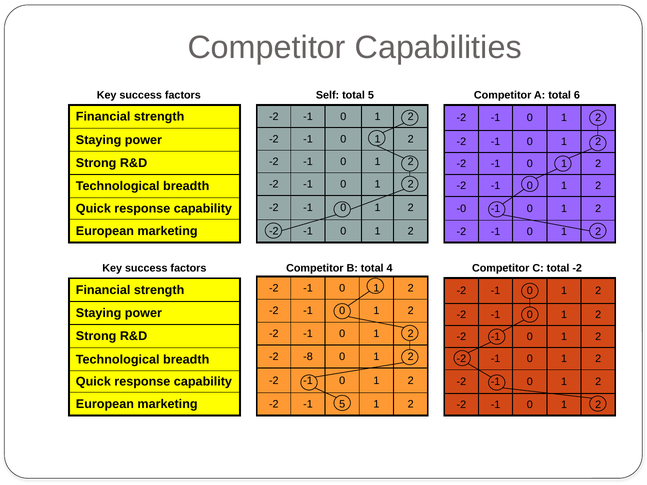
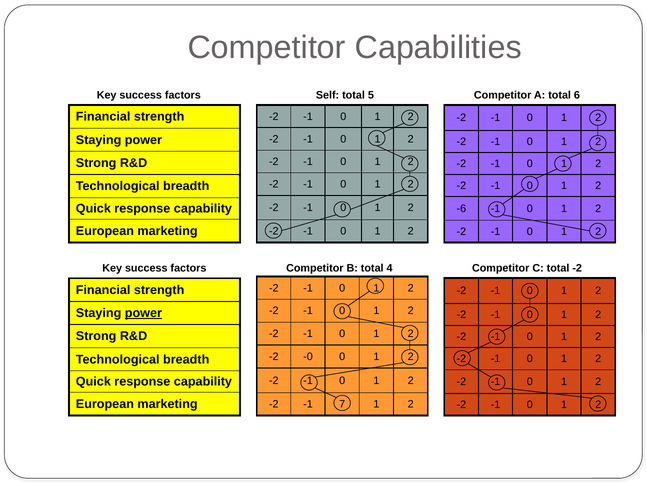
-0: -0 -> -6 (461, 209)
power underline: none -> present (143, 313)
-8: -8 -> -0 (308, 357)
-1 5: 5 -> 7 (342, 405)
